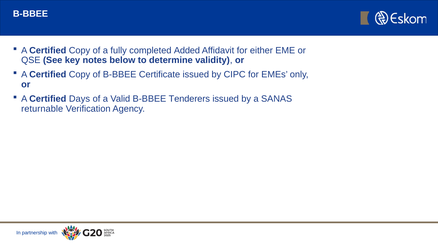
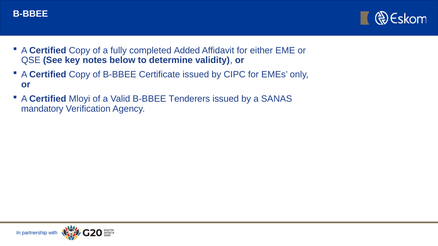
Days: Days -> Mloyi (80, 99)
returnable: returnable -> mandatory (42, 109)
